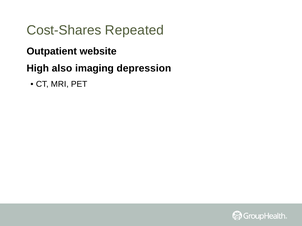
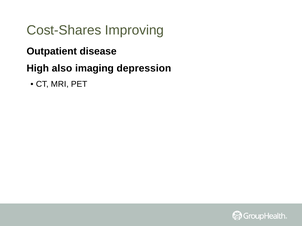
Repeated: Repeated -> Improving (134, 30)
website: website -> disease (98, 51)
